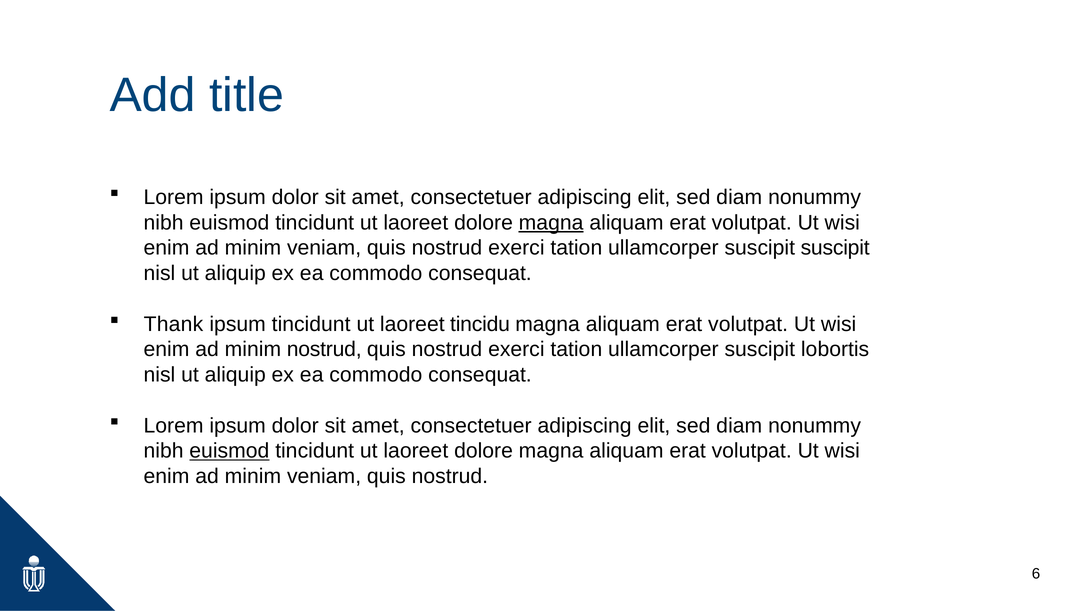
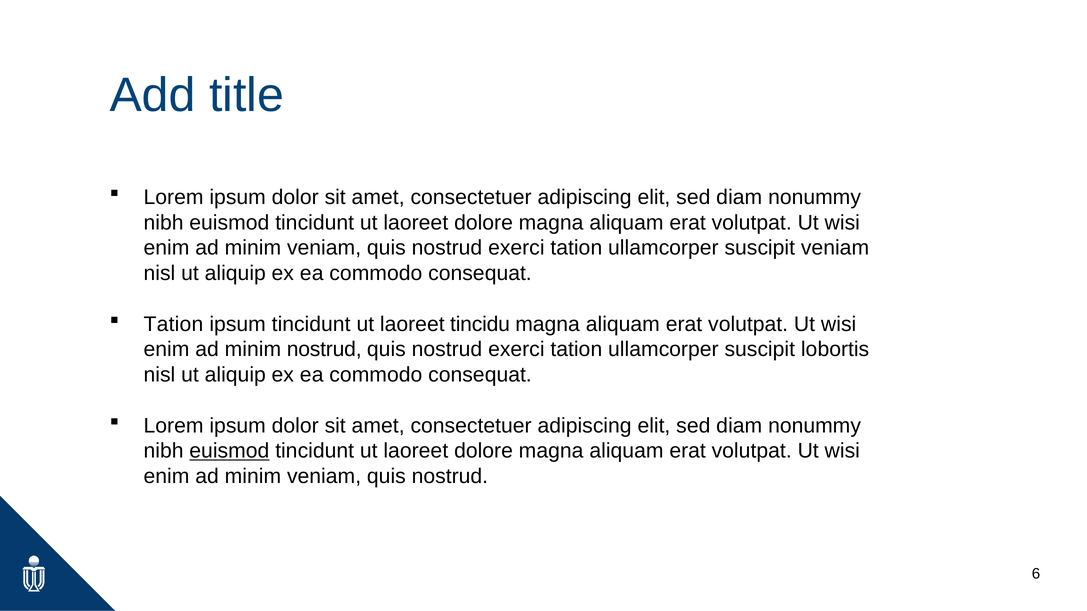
magna underline: present -> none (551, 223)
suscipit suscipit: suscipit -> veniam (835, 248)
Thank: Thank -> Tation (173, 324)
